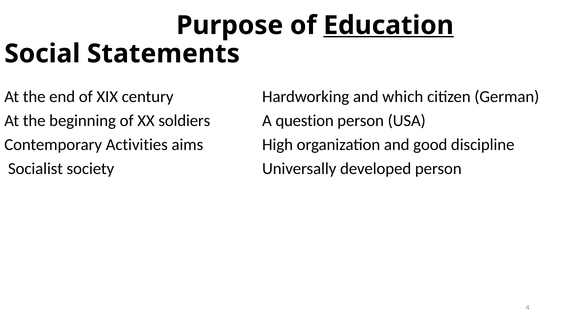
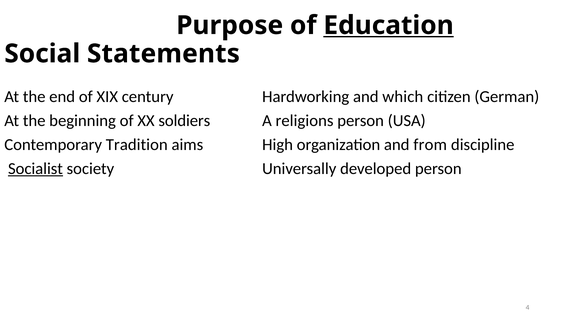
question: question -> religions (305, 121)
Activities: Activities -> Tradition (137, 145)
good: good -> from (430, 145)
Socialist underline: none -> present (35, 169)
